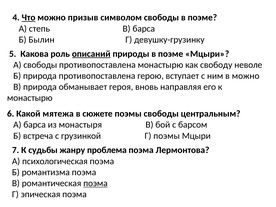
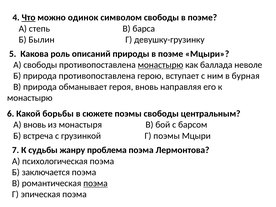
призыв: призыв -> одинок (83, 18)
описаний underline: present -> none (91, 54)
монастырю underline: none -> present (160, 65)
свободу: свободу -> баллада (216, 65)
в можно: можно -> бурная (246, 76)
мятежа: мятежа -> борьбы (58, 114)
А барса: барса -> вновь (35, 125)
романтизма: романтизма -> заключается (46, 172)
